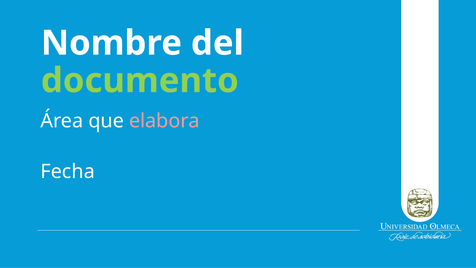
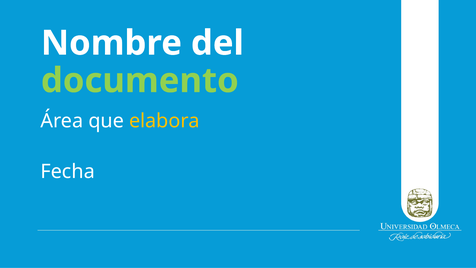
elabora colour: pink -> yellow (164, 121)
